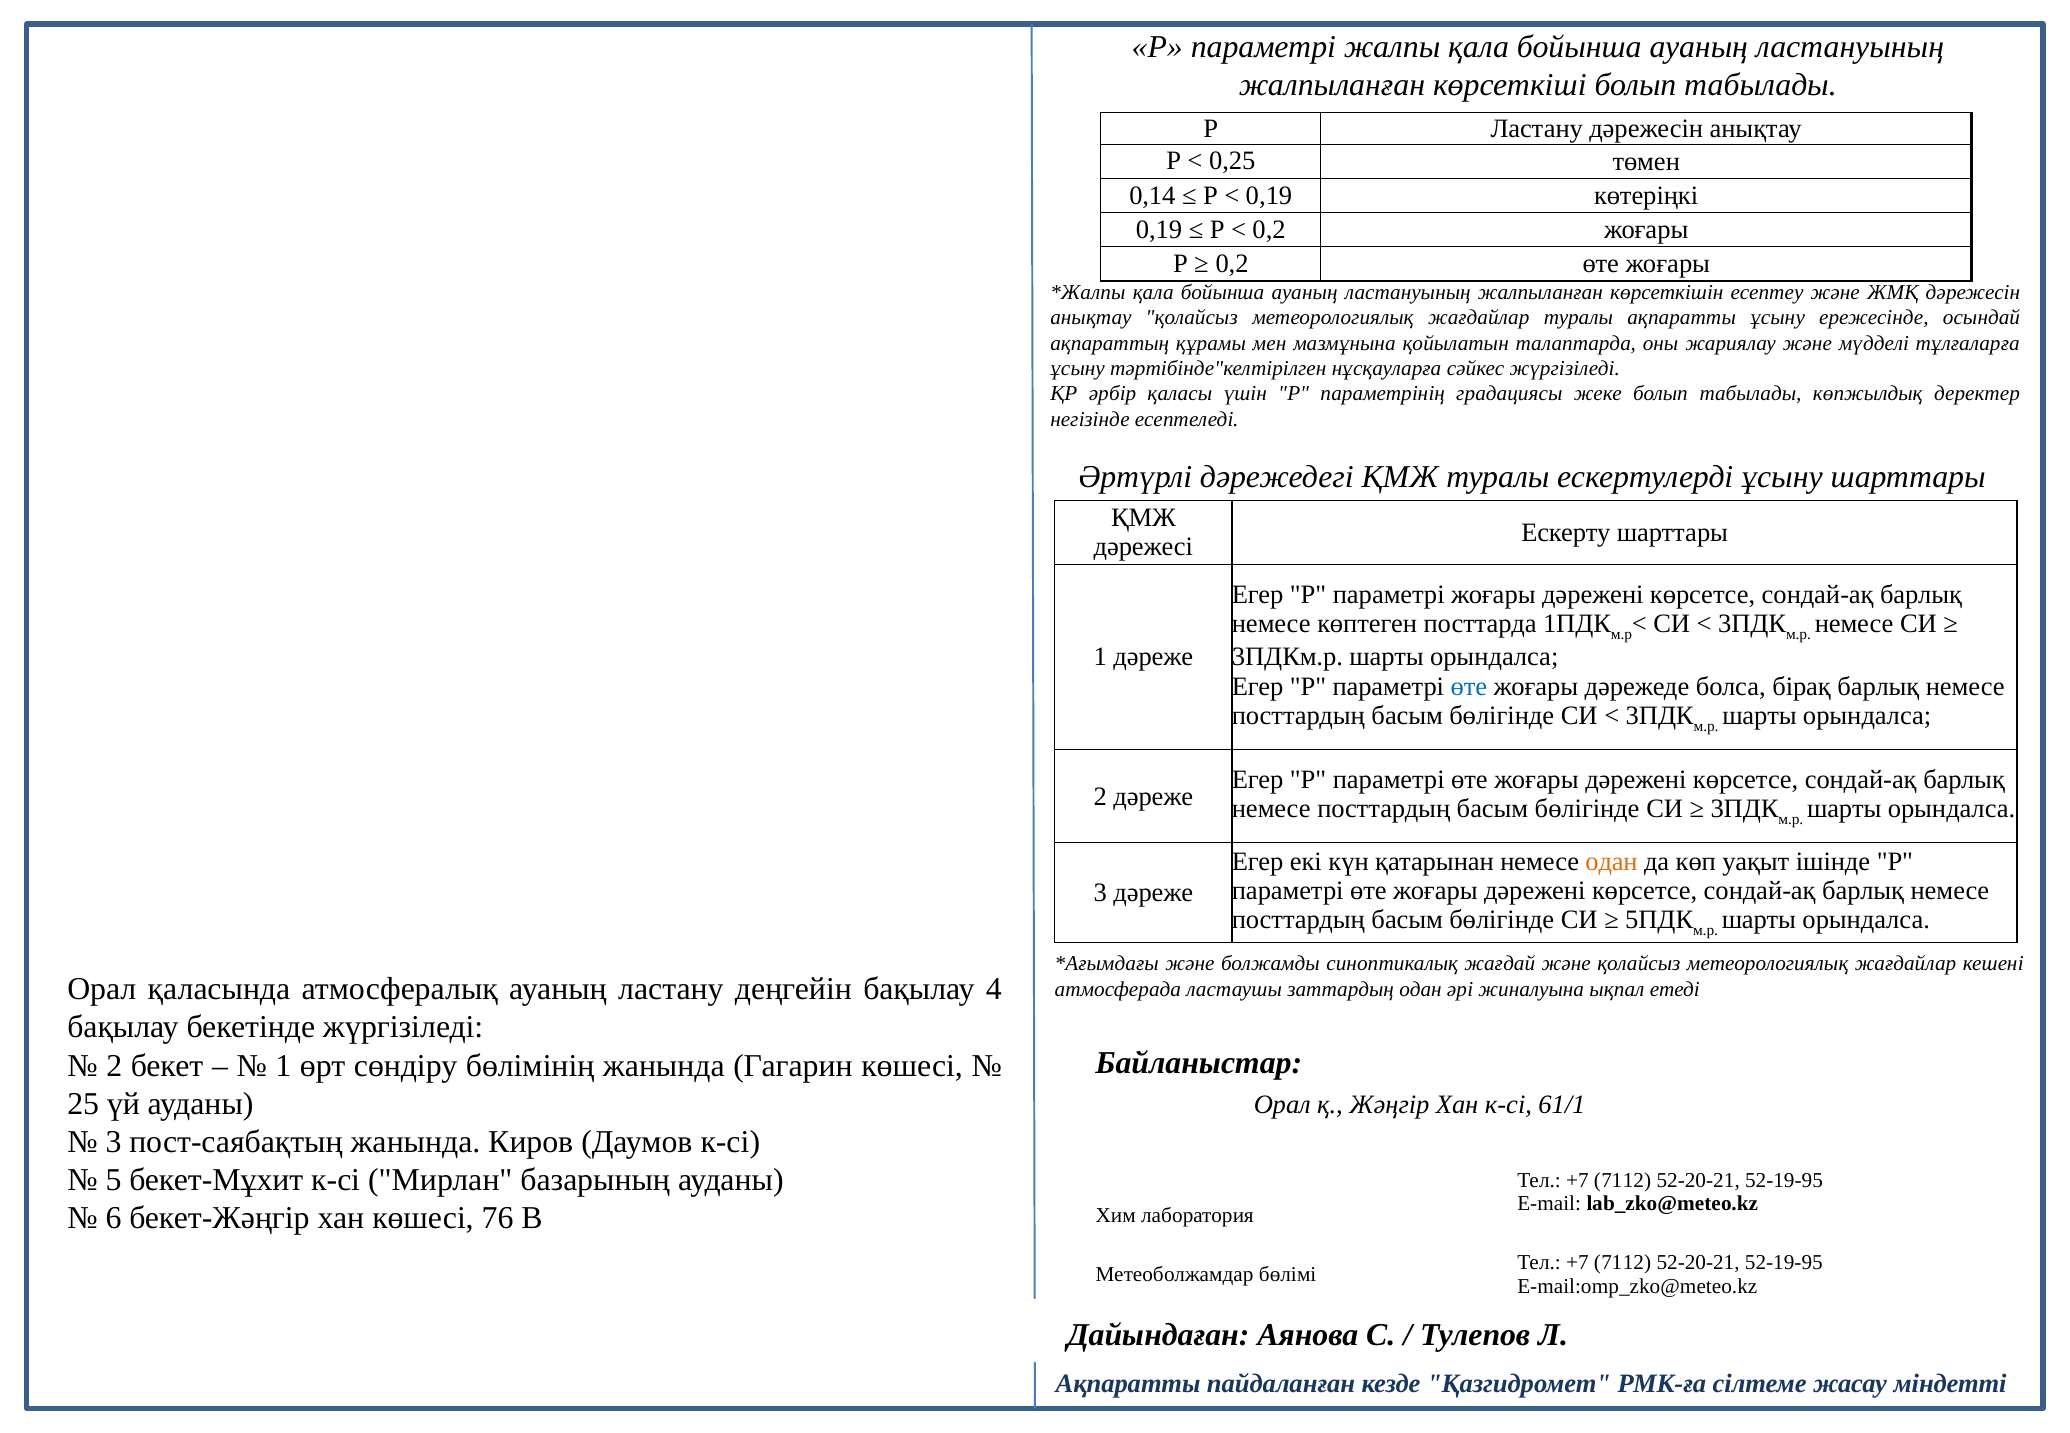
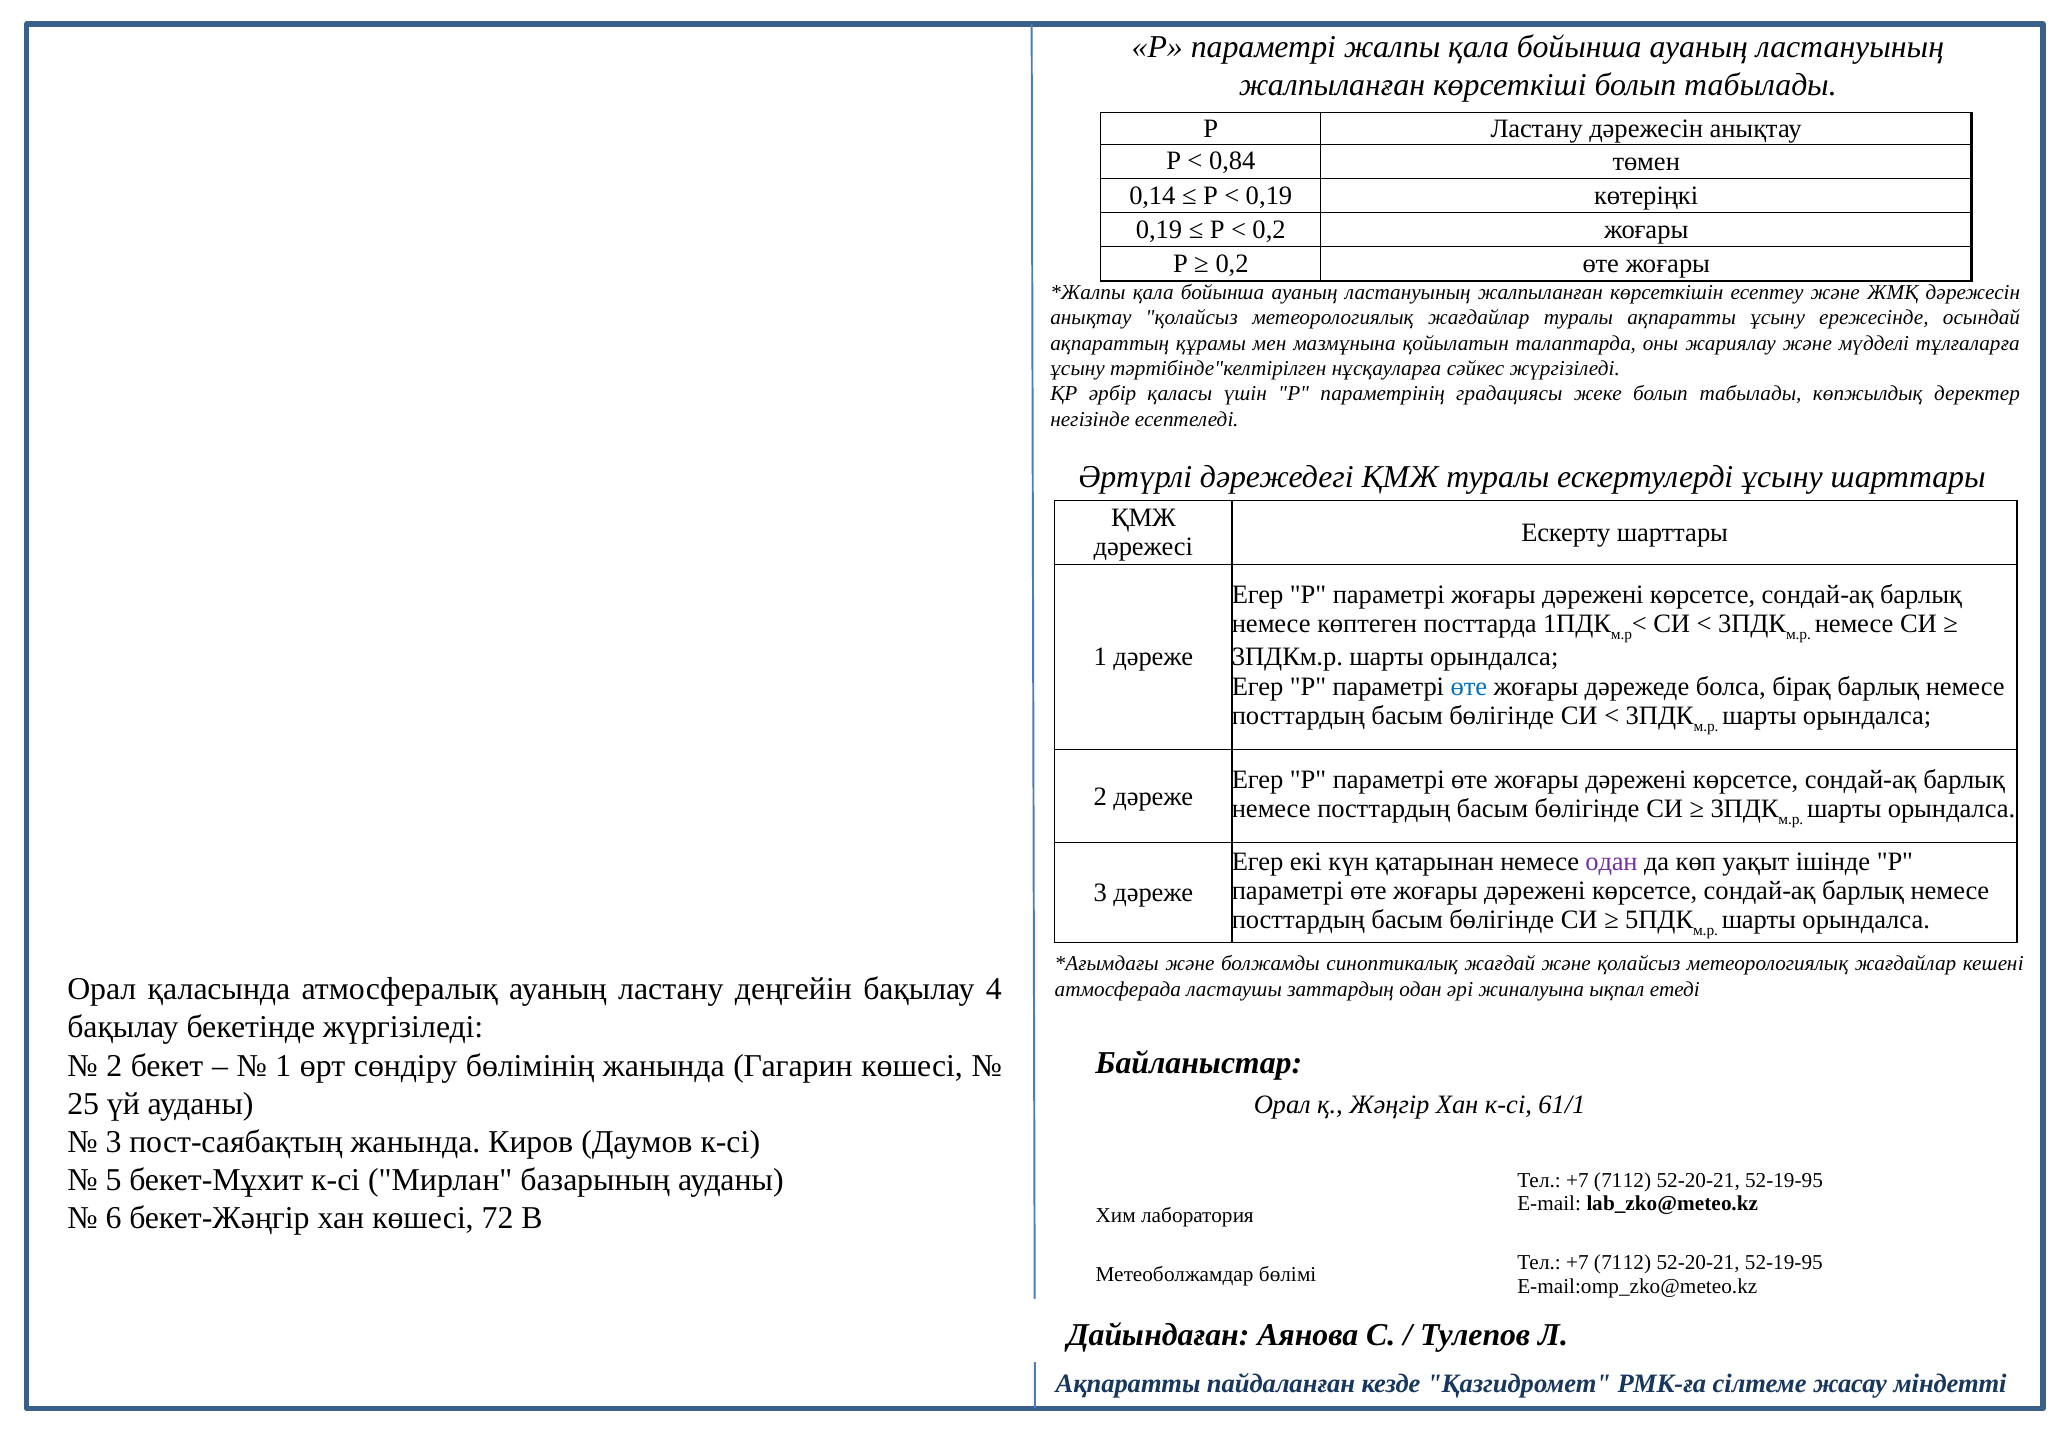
0,25: 0,25 -> 0,84 (1232, 161)
одан colour: orange -> purple (1611, 861)
76: 76 -> 72 (498, 1219)
